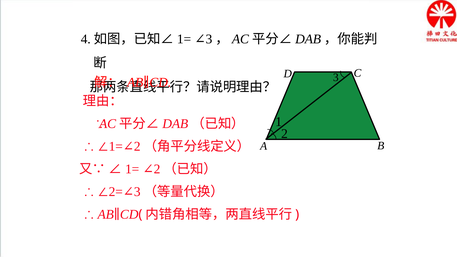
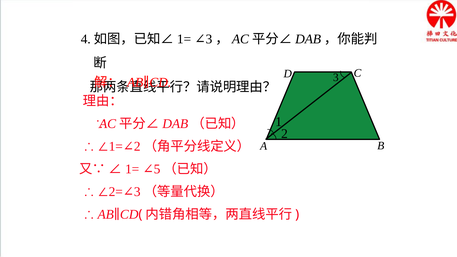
2: 2 -> 5 (157, 169)
